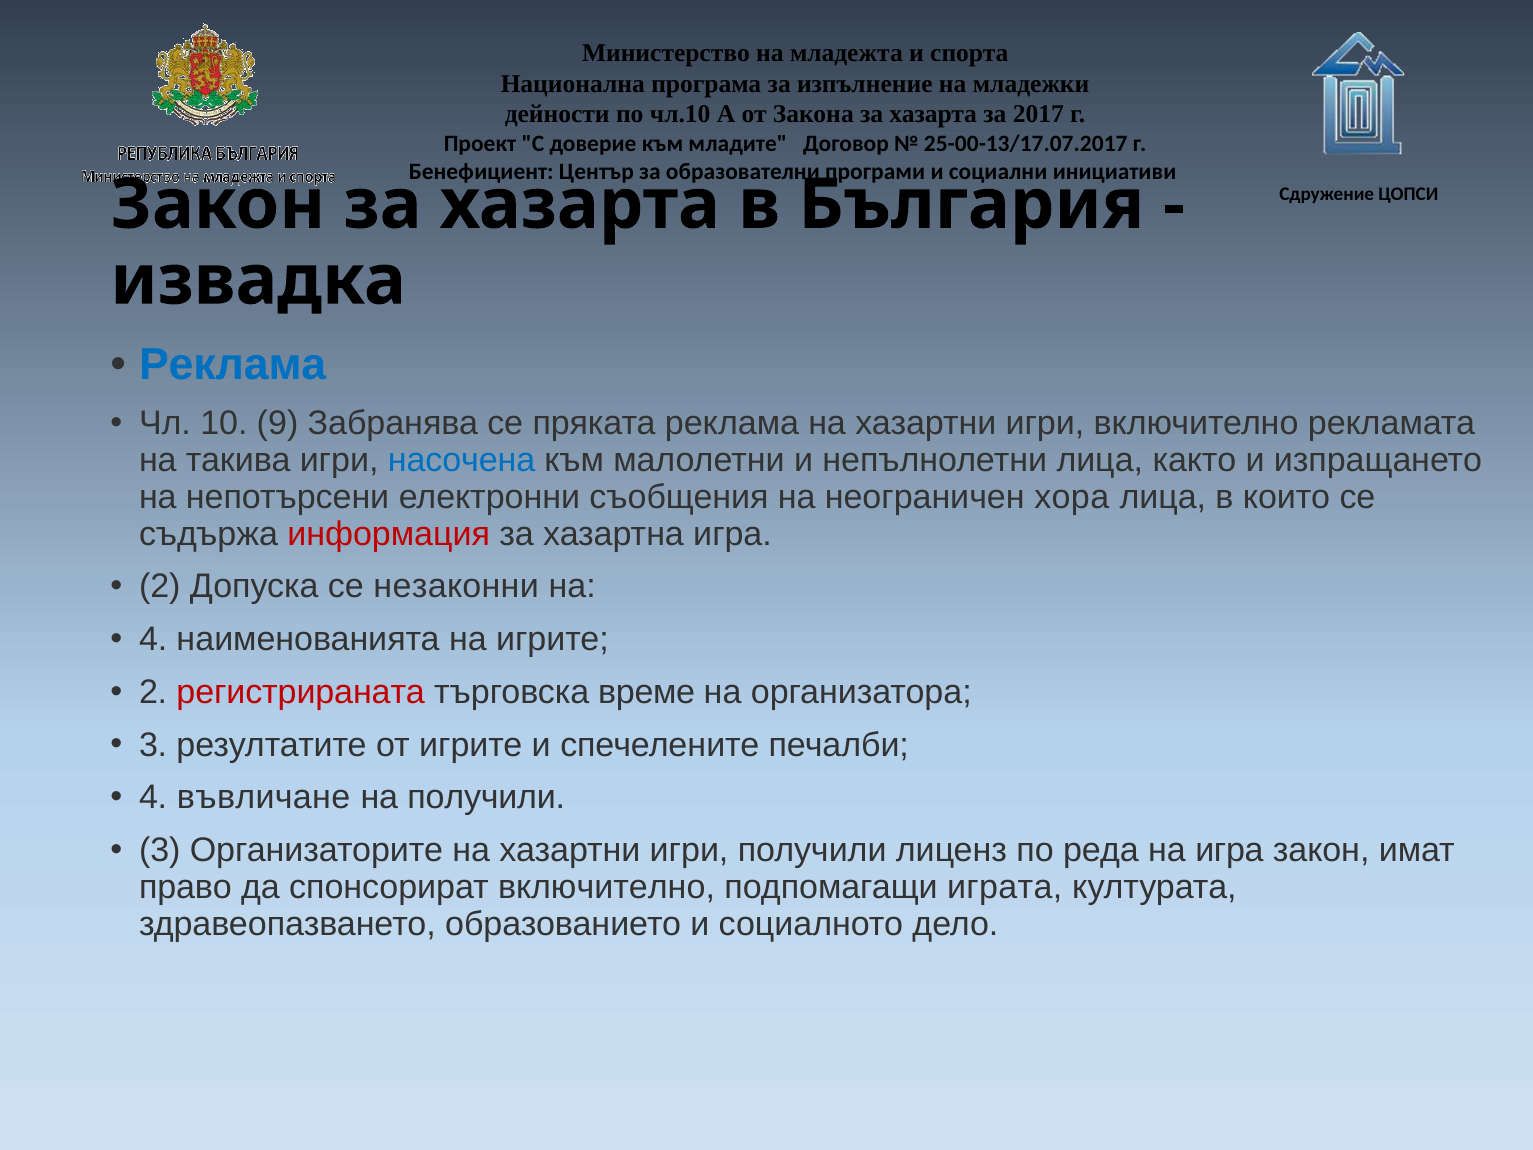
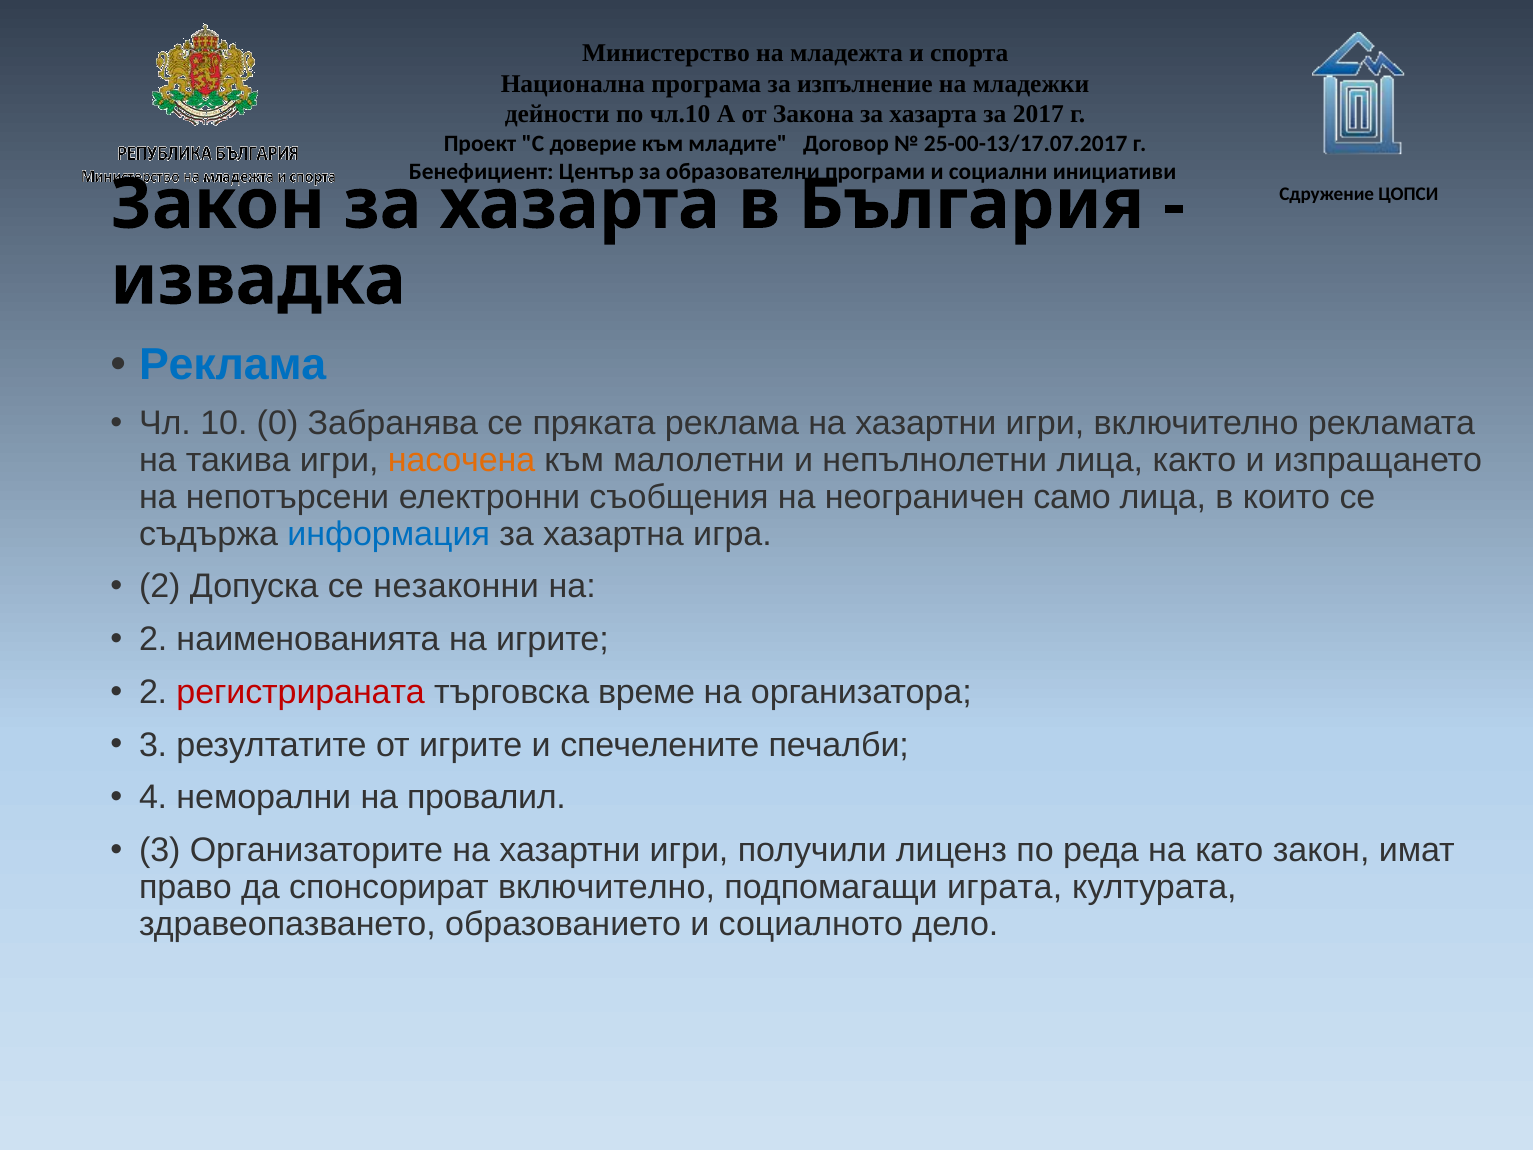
9: 9 -> 0 (278, 424)
насочена colour: blue -> orange (462, 460)
хора: хора -> само (1072, 497)
информация colour: red -> blue (389, 534)
4: 4 -> 2 (153, 639)
въвличане: въвличане -> неморални (264, 798)
на получили: получили -> провалил (486, 798)
на игра: игра -> като (1229, 850)
